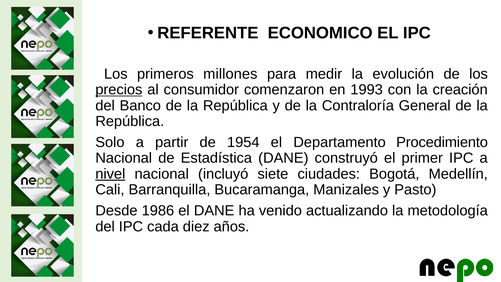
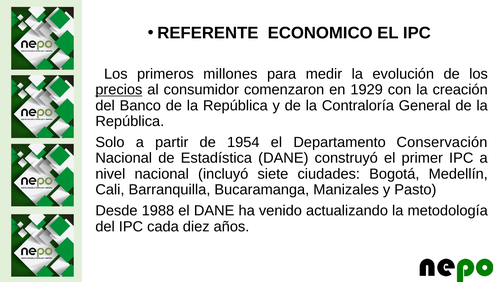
1993: 1993 -> 1929 (367, 90)
Procedimiento: Procedimiento -> Conservación (442, 142)
nivel underline: present -> none (110, 174)
1986: 1986 -> 1988 (158, 211)
